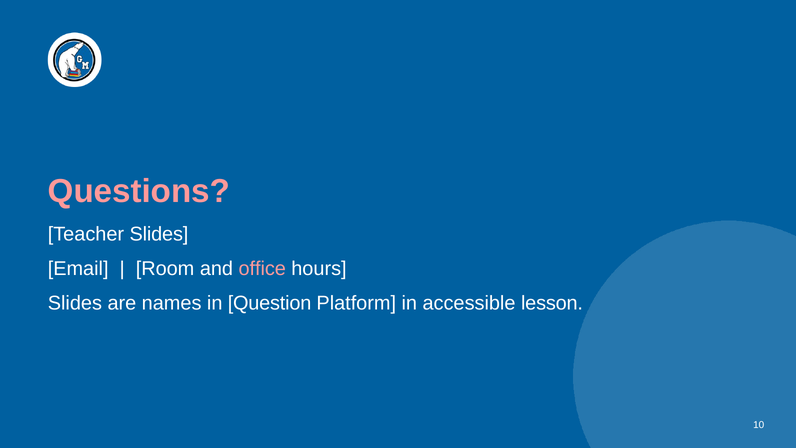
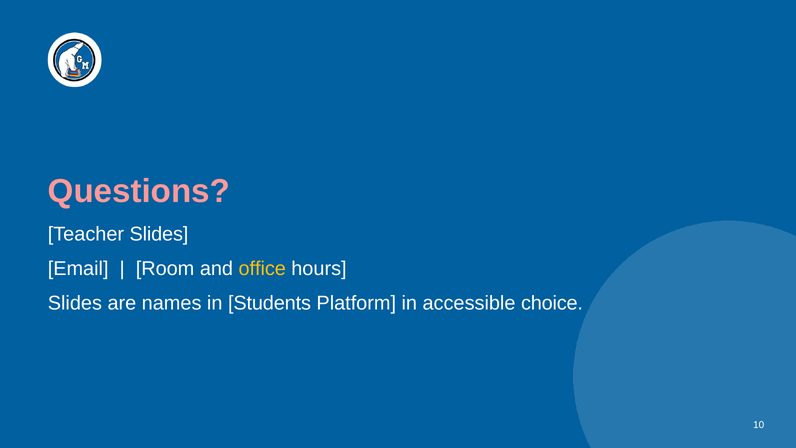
office colour: pink -> yellow (262, 269)
Question: Question -> Students (270, 303)
lesson: lesson -> choice (552, 303)
